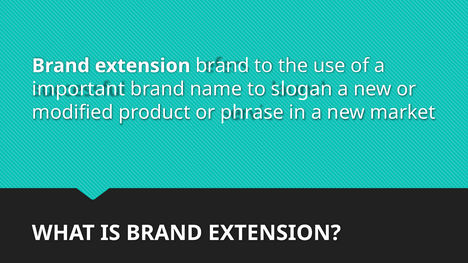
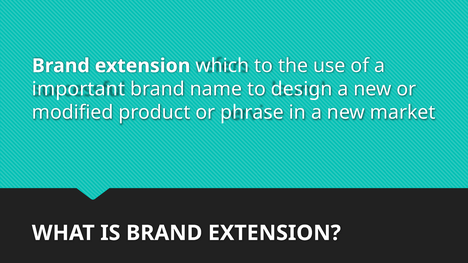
extension brand: brand -> which (222, 66)
slogan: slogan -> design (302, 89)
